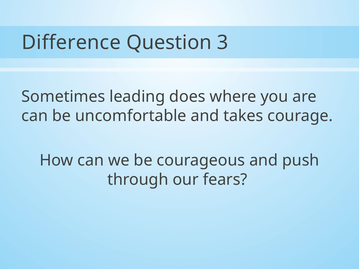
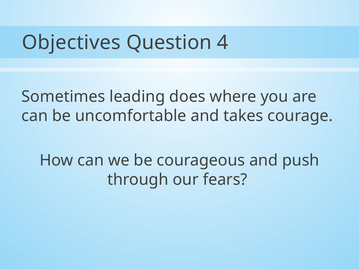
Difference: Difference -> Objectives (71, 43)
3: 3 -> 4 (223, 43)
